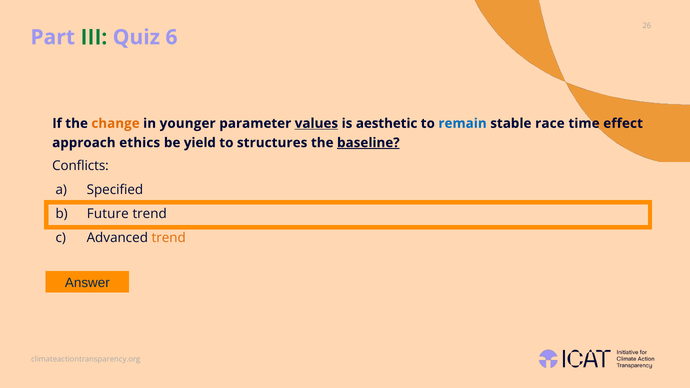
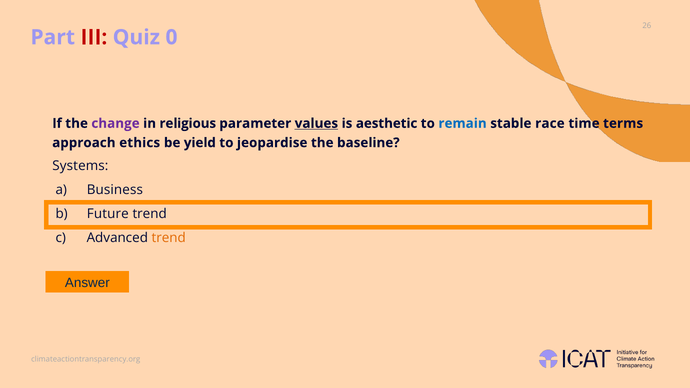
III colour: green -> red (94, 37)
6: 6 -> 0 (171, 37)
change colour: orange -> purple (116, 123)
younger: younger -> religious (188, 123)
effect: effect -> terms (623, 123)
structures: structures -> jeopardise (272, 143)
baseline underline: present -> none (368, 143)
Conflicts: Conflicts -> Systems (80, 166)
Specified: Specified -> Business (115, 190)
